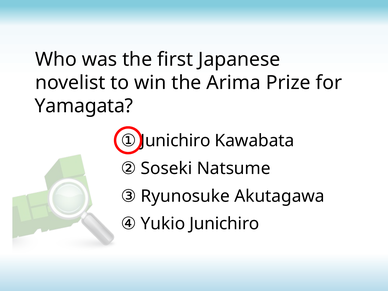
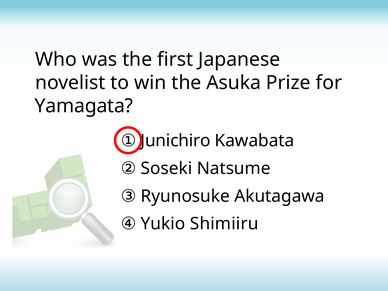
Arima: Arima -> Asuka (234, 83)
Yukio Junichiro: Junichiro -> Shimiiru (224, 224)
